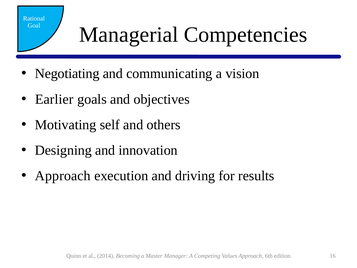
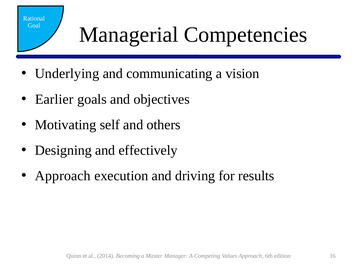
Negotiating: Negotiating -> Underlying (67, 74)
innovation: innovation -> effectively (148, 150)
